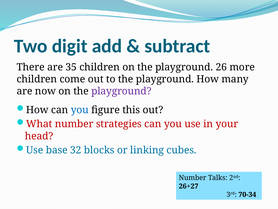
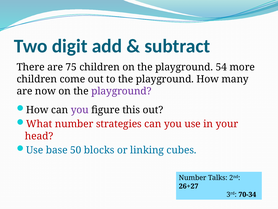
35: 35 -> 75 (71, 67)
26: 26 -> 54 (221, 67)
you colour: blue -> purple (80, 110)
32: 32 -> 50 (76, 150)
